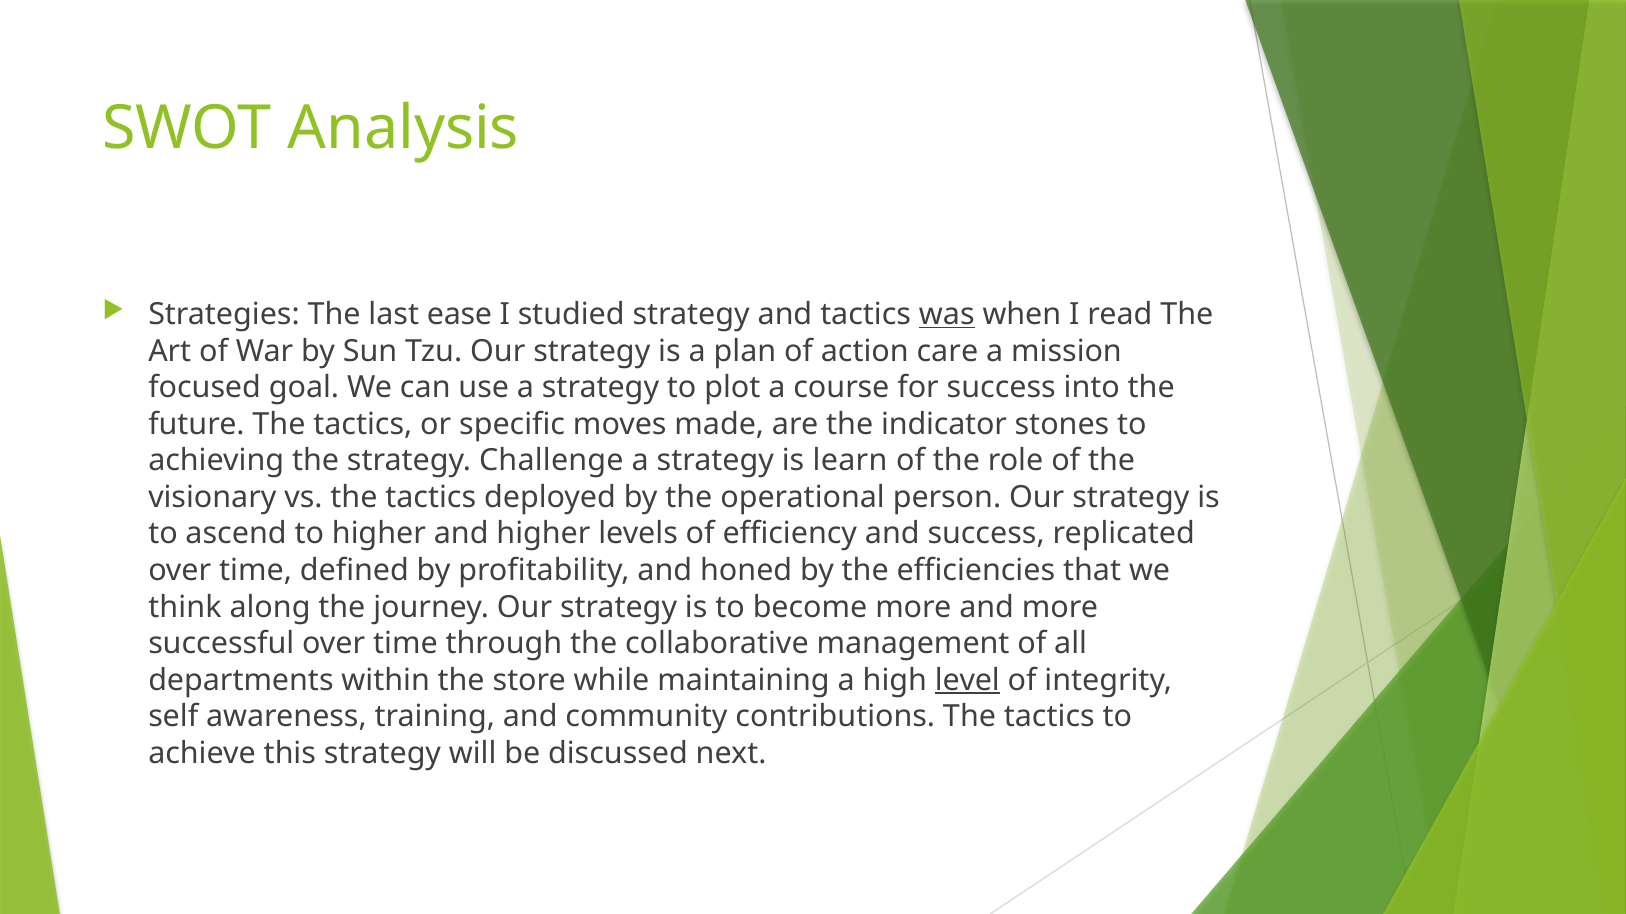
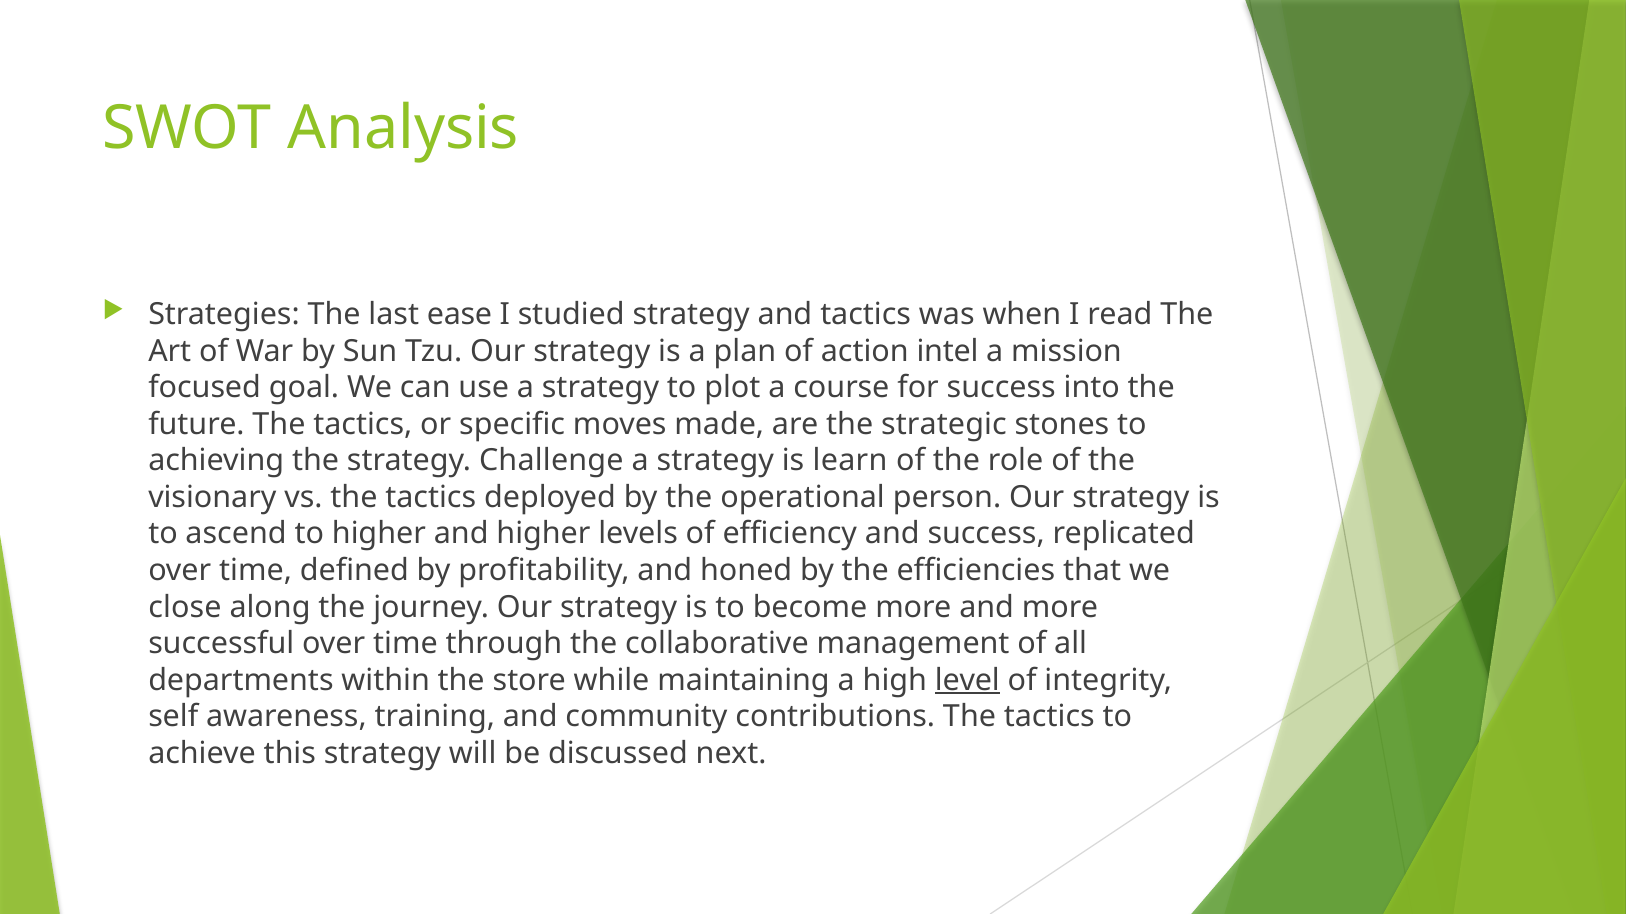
was underline: present -> none (947, 315)
care: care -> intel (948, 351)
indicator: indicator -> strategic (944, 424)
think: think -> close (185, 607)
